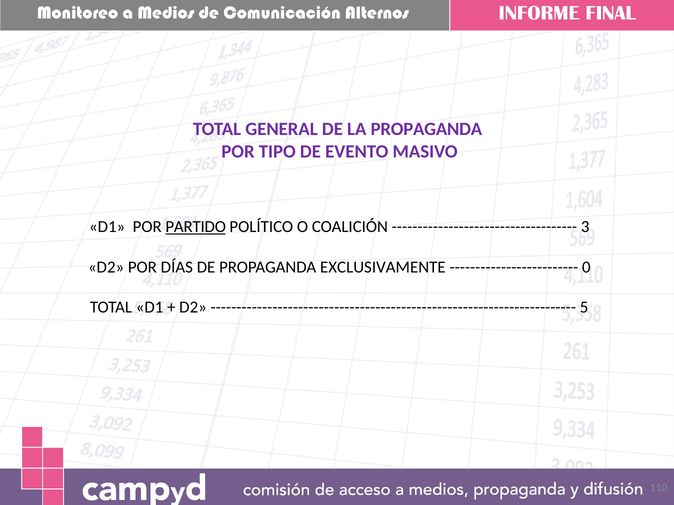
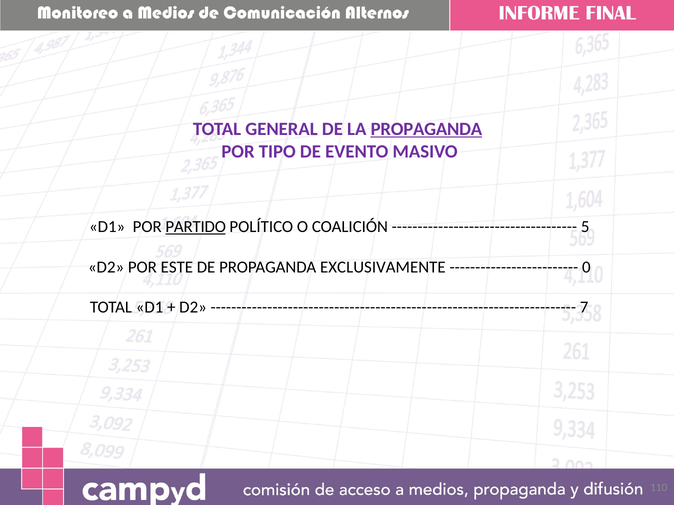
PROPAGANDA underline: none -> present (426, 129)
3: 3 -> 5 (585, 227)
DÍAS: DÍAS -> ESTE (177, 267)
5: 5 -> 7 (584, 308)
